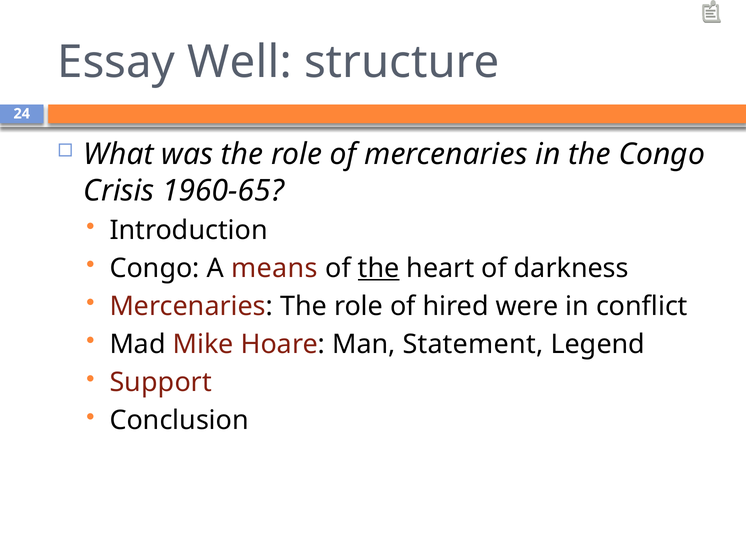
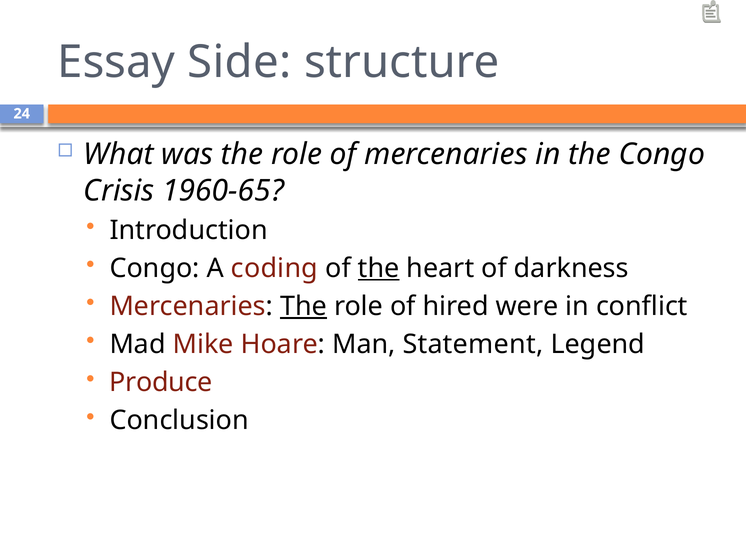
Well: Well -> Side (239, 62)
means: means -> coding (274, 268)
The underline: none -> present (304, 306)
Support: Support -> Produce (161, 382)
